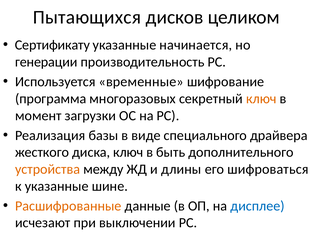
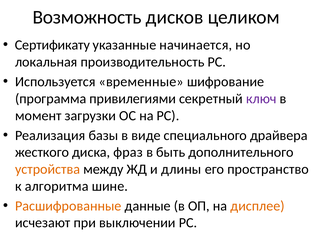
Пытающихся: Пытающихся -> Возможность (87, 17)
генерации: генерации -> локальная (46, 62)
многоразовых: многоразовых -> привилегиями (133, 99)
ключ colour: orange -> purple (261, 99)
диска ключ: ключ -> фраз (128, 152)
шифроваться: шифроваться -> пространство (268, 169)
к указанные: указанные -> алгоритма (57, 186)
дисплее colour: blue -> orange (258, 206)
